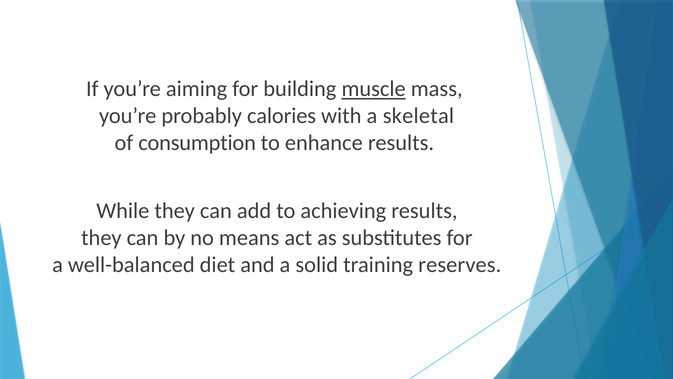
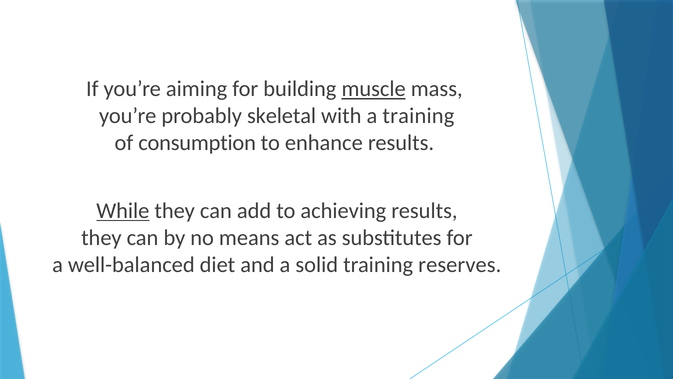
calories: calories -> skeletal (282, 116)
a skeletal: skeletal -> training (418, 116)
While underline: none -> present (123, 211)
